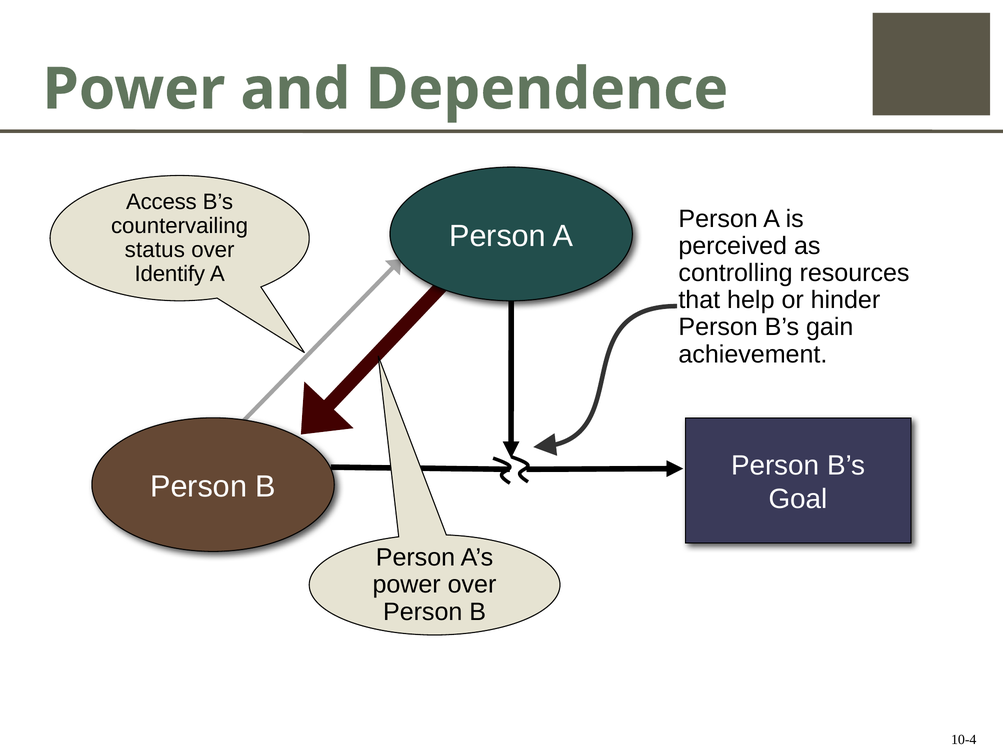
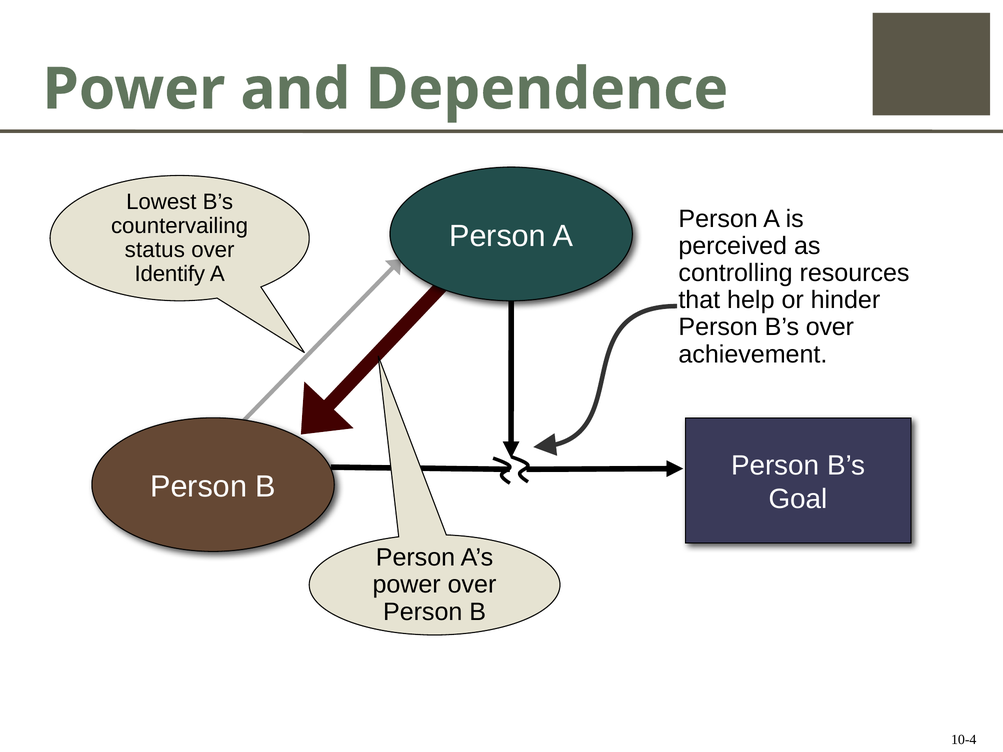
Access: Access -> Lowest (161, 202)
B’s gain: gain -> over (830, 327)
